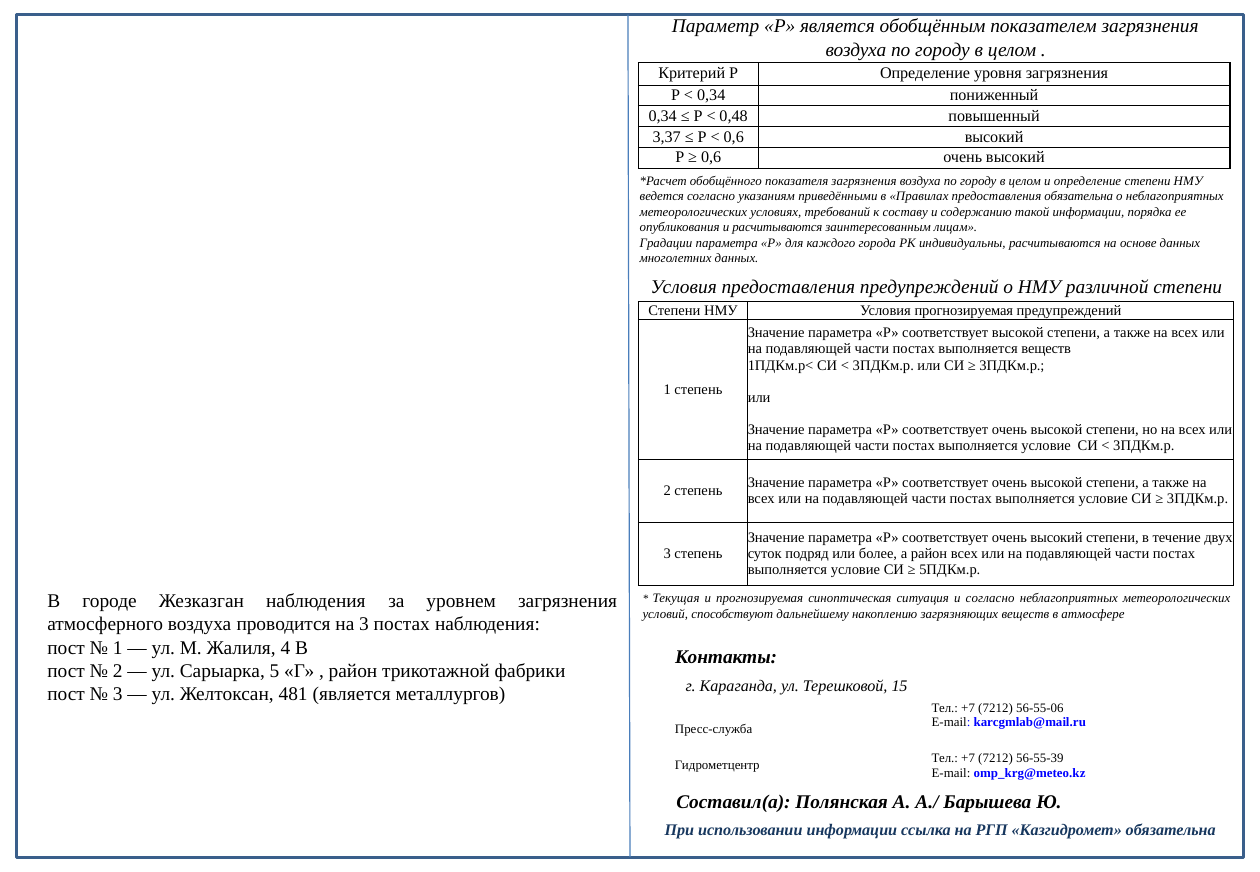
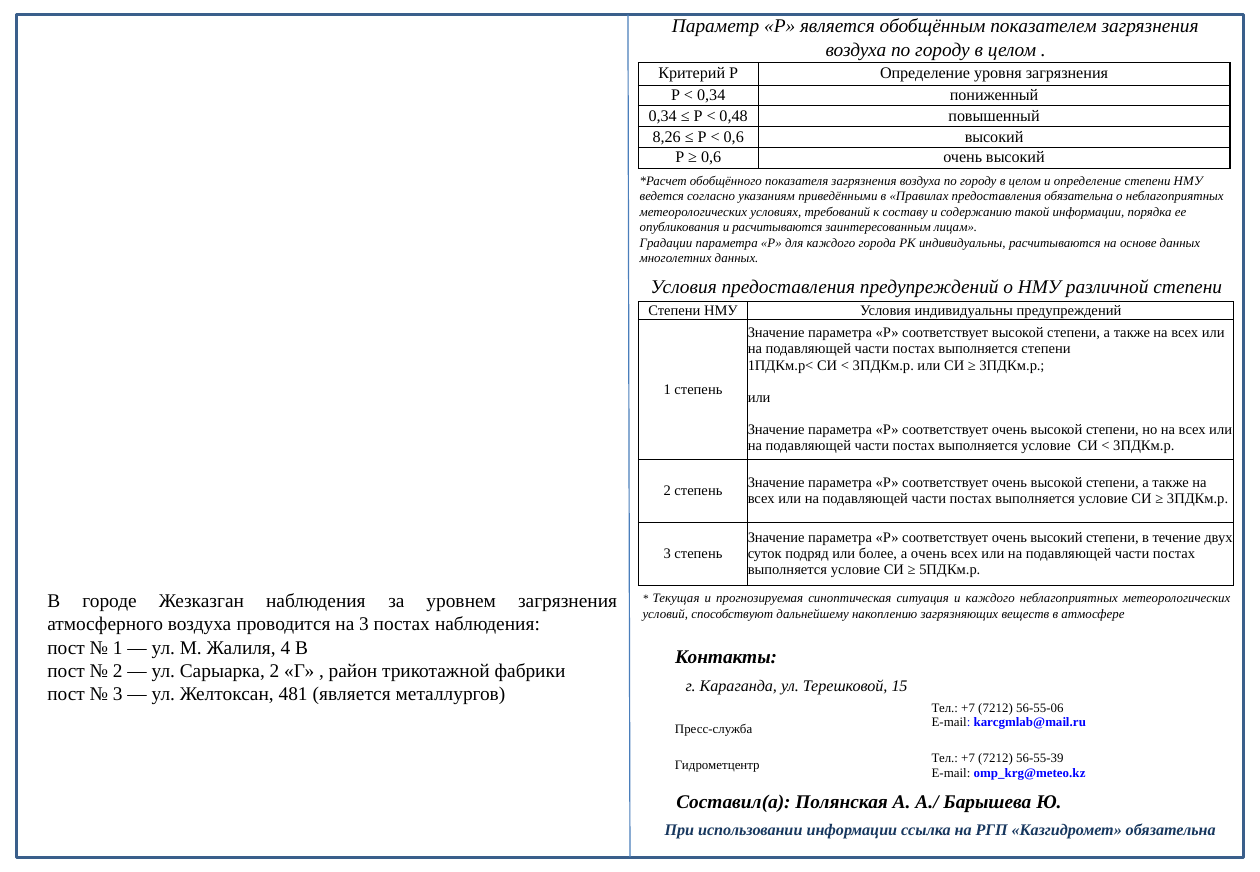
3,37: 3,37 -> 8,26 (667, 137)
Условия прогнозируемая: прогнозируемая -> индивидуальны (964, 311)
выполняется веществ: веществ -> степени (1046, 349)
а район: район -> очень (929, 554)
и согласно: согласно -> каждого (990, 599)
Сарыарка 5: 5 -> 2 (275, 671)
